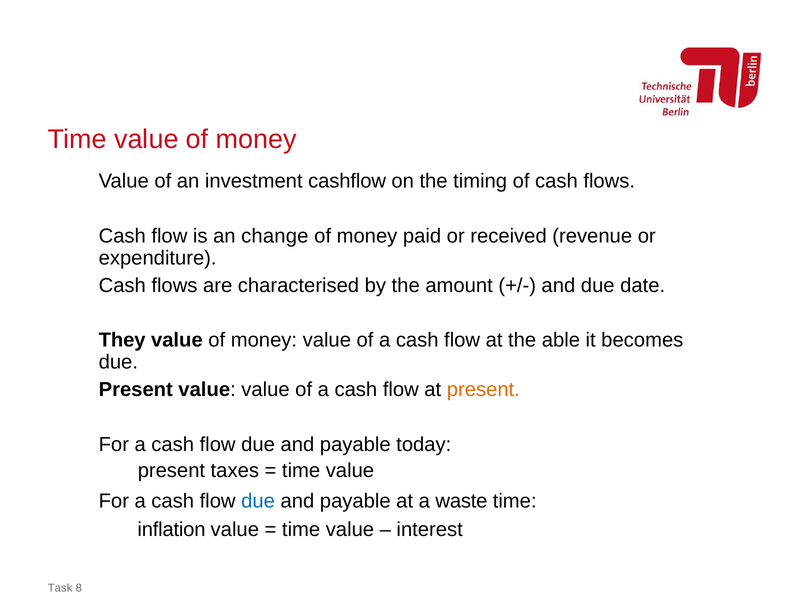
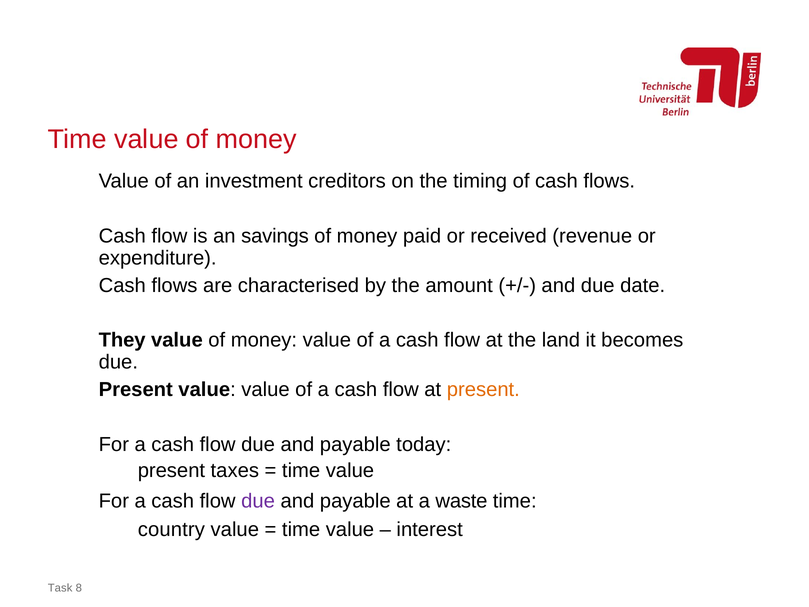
cashflow: cashflow -> creditors (347, 181)
change: change -> savings (275, 236)
able: able -> land (561, 340)
due colour: blue -> purple (258, 501)
inflation: inflation -> country (171, 529)
